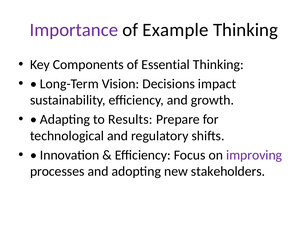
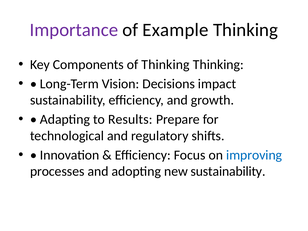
of Essential: Essential -> Thinking (166, 65)
improving colour: purple -> blue (254, 155)
new stakeholders: stakeholders -> sustainability (228, 171)
